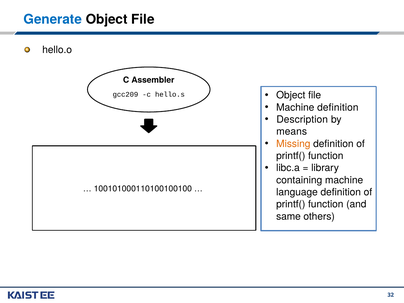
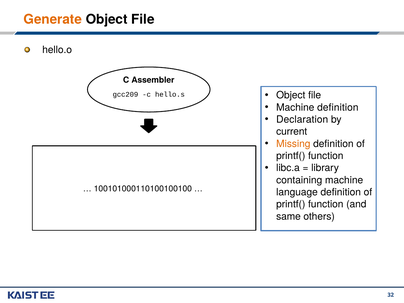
Generate colour: blue -> orange (53, 19)
Description: Description -> Declaration (302, 119)
means: means -> current (292, 132)
